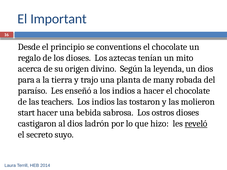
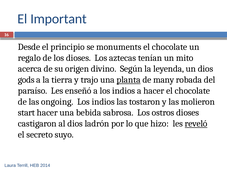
conventions: conventions -> monuments (119, 47)
para: para -> gods (26, 80)
planta underline: none -> present (129, 80)
teachers: teachers -> ongoing (57, 102)
